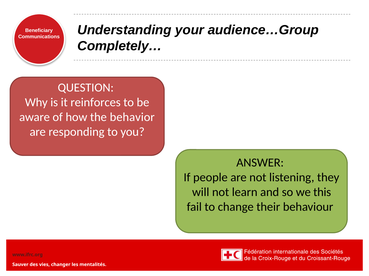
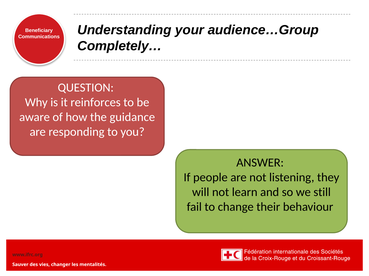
behavior: behavior -> guidance (132, 117)
this: this -> still (322, 193)
